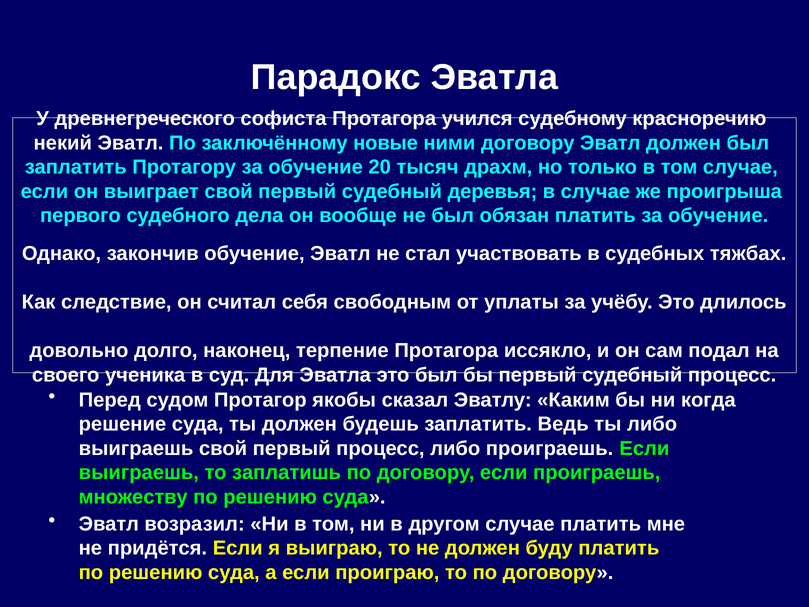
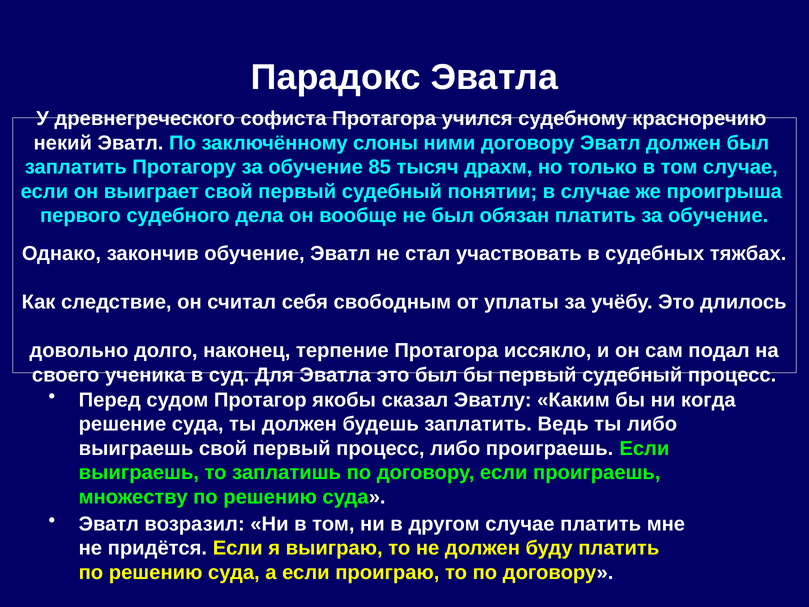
новые: новые -> слоны (386, 143)
20: 20 -> 85 (380, 167)
деревья: деревья -> понятии (492, 191)
